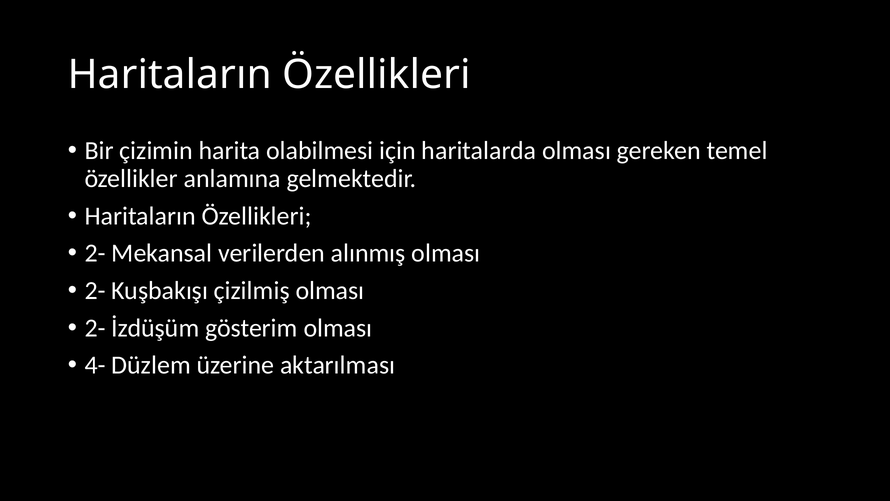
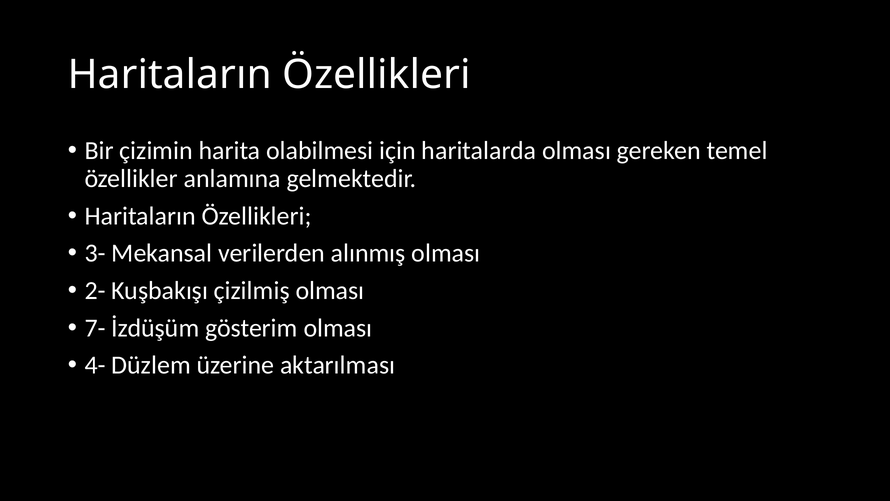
2-: 2- -> 3- (95, 253)
2-: 2- -> 7- (95, 328)
